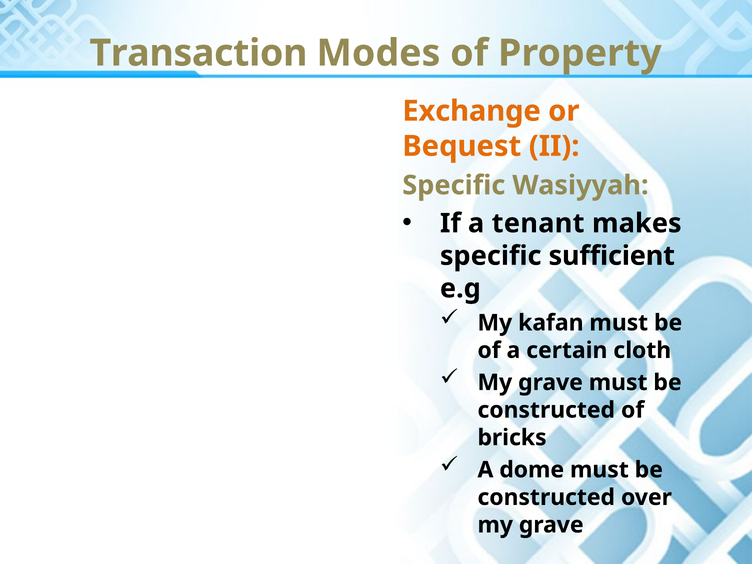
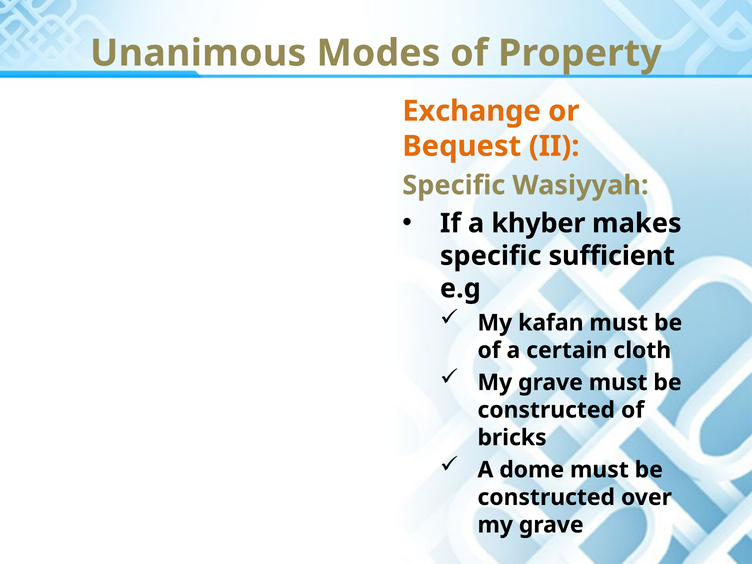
Transaction: Transaction -> Unanimous (198, 53)
tenant: tenant -> khyber (538, 223)
